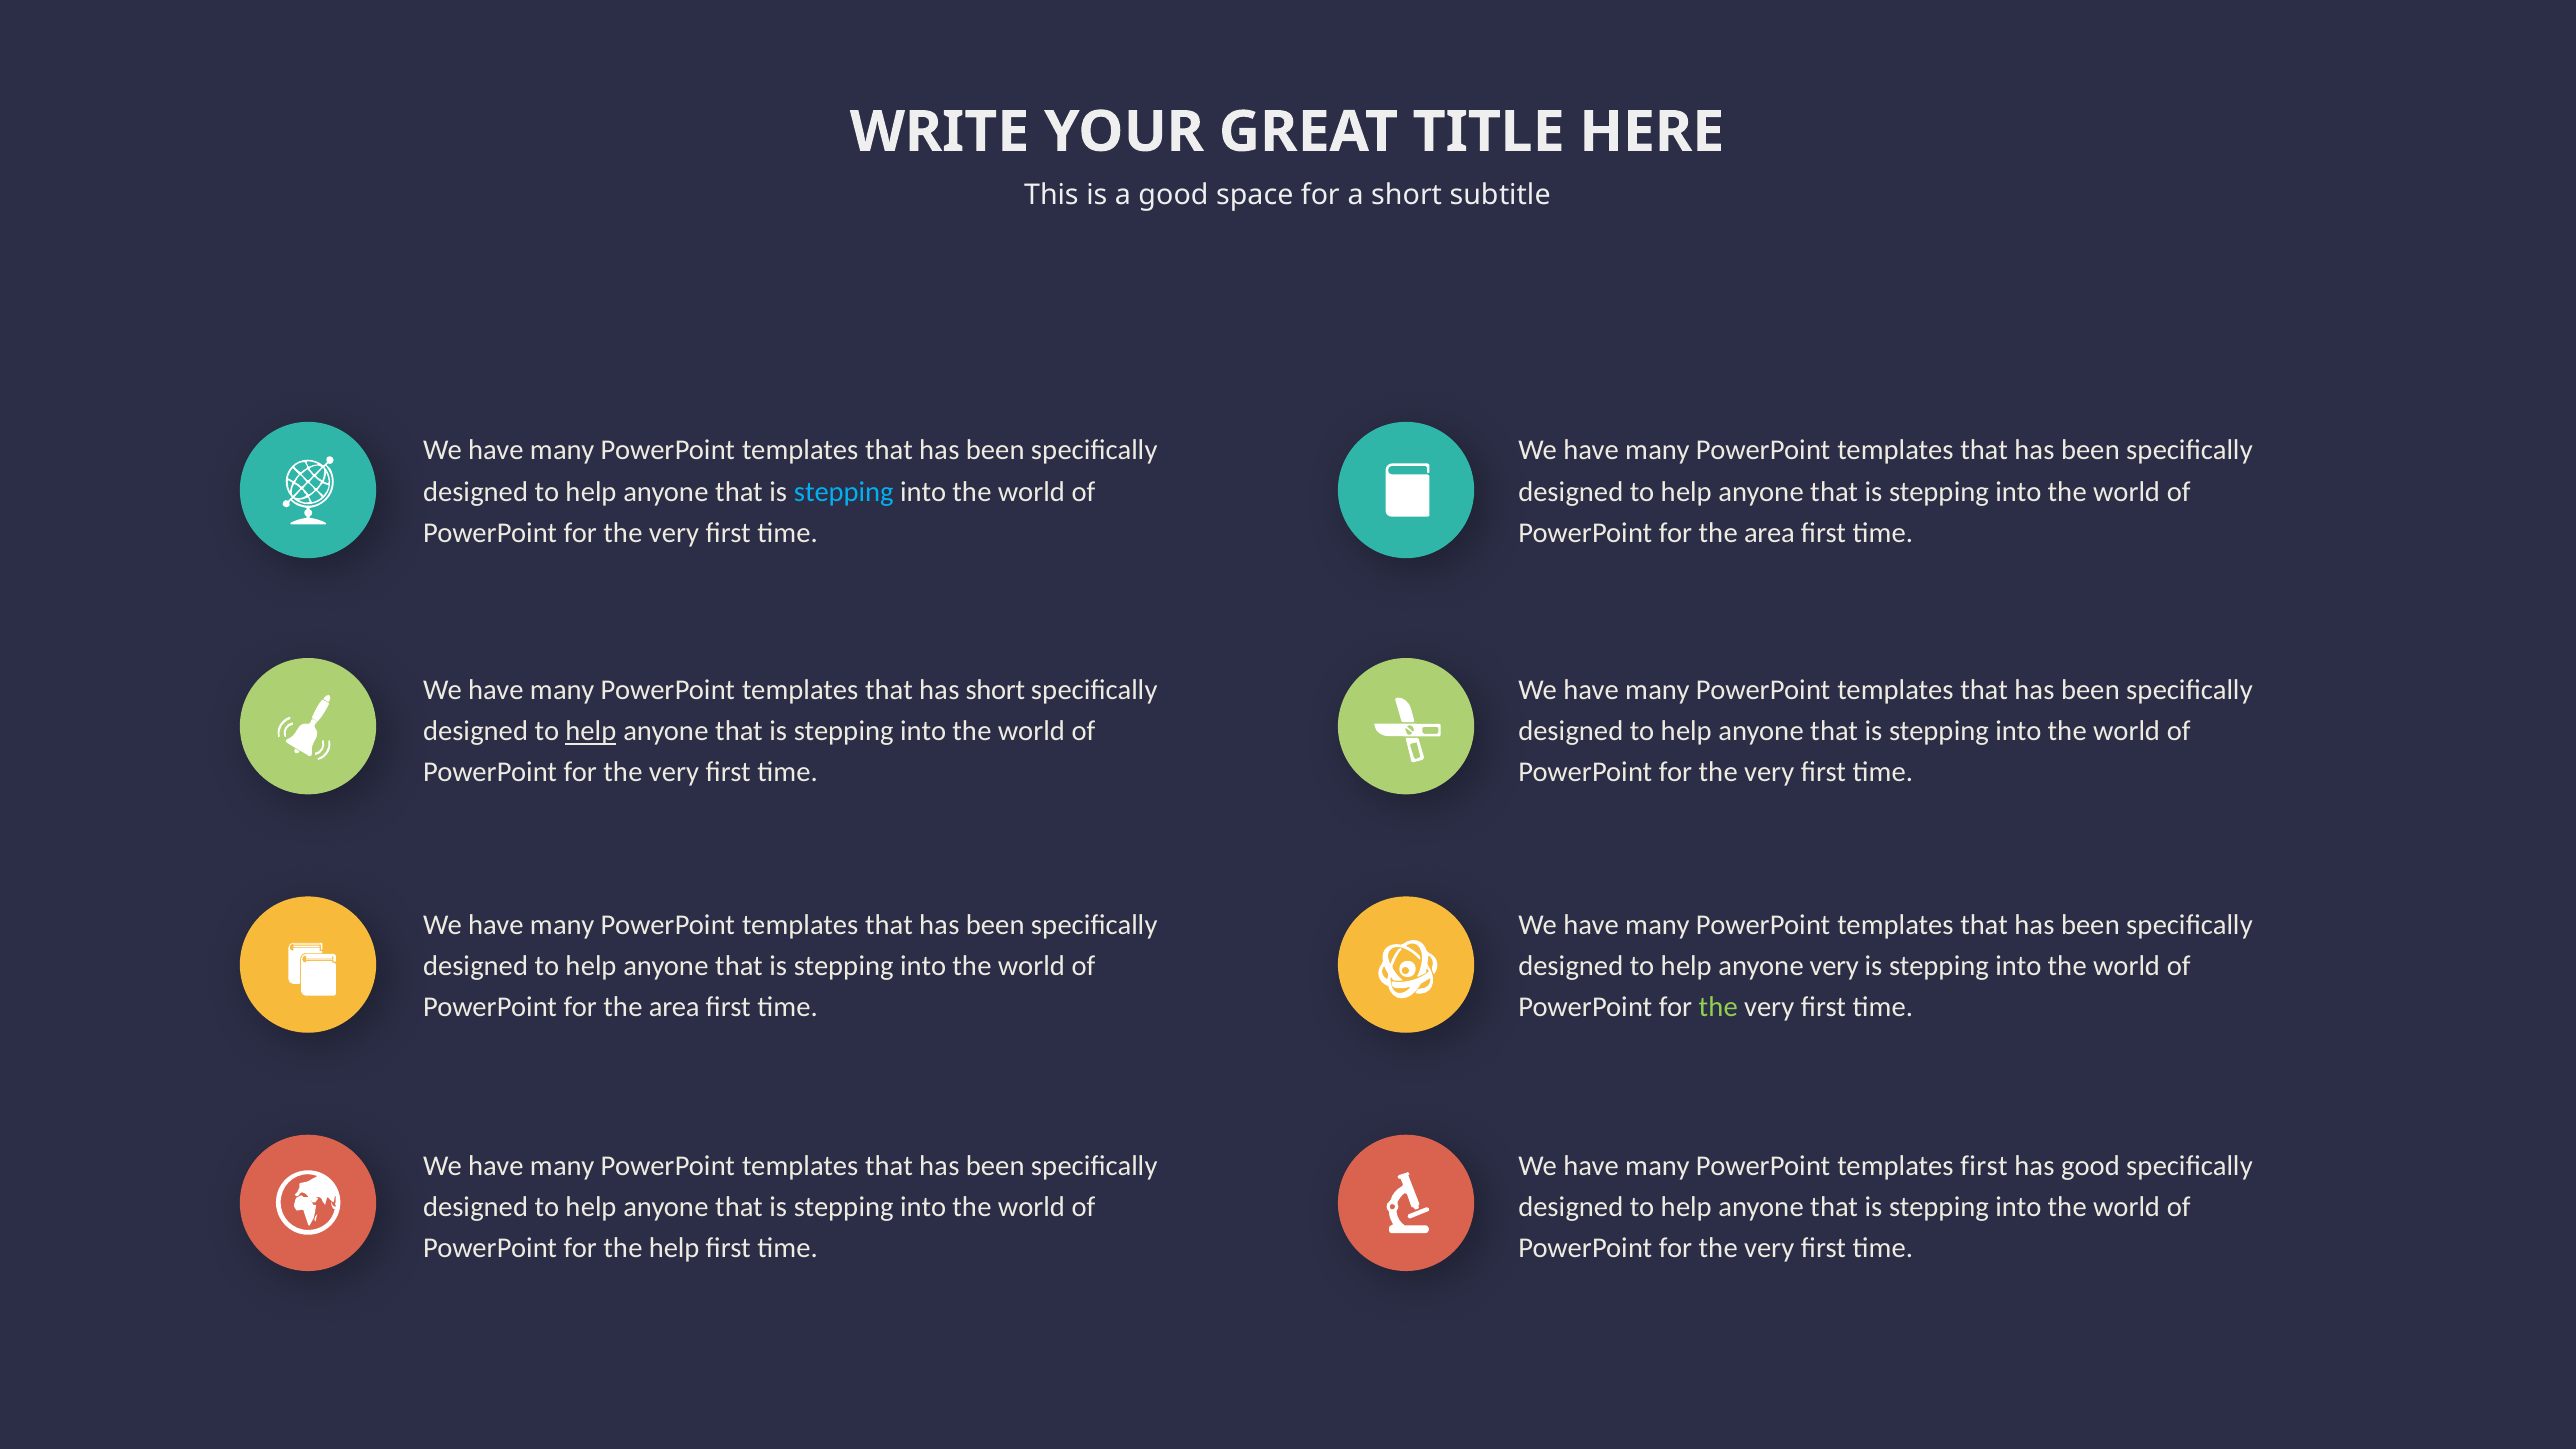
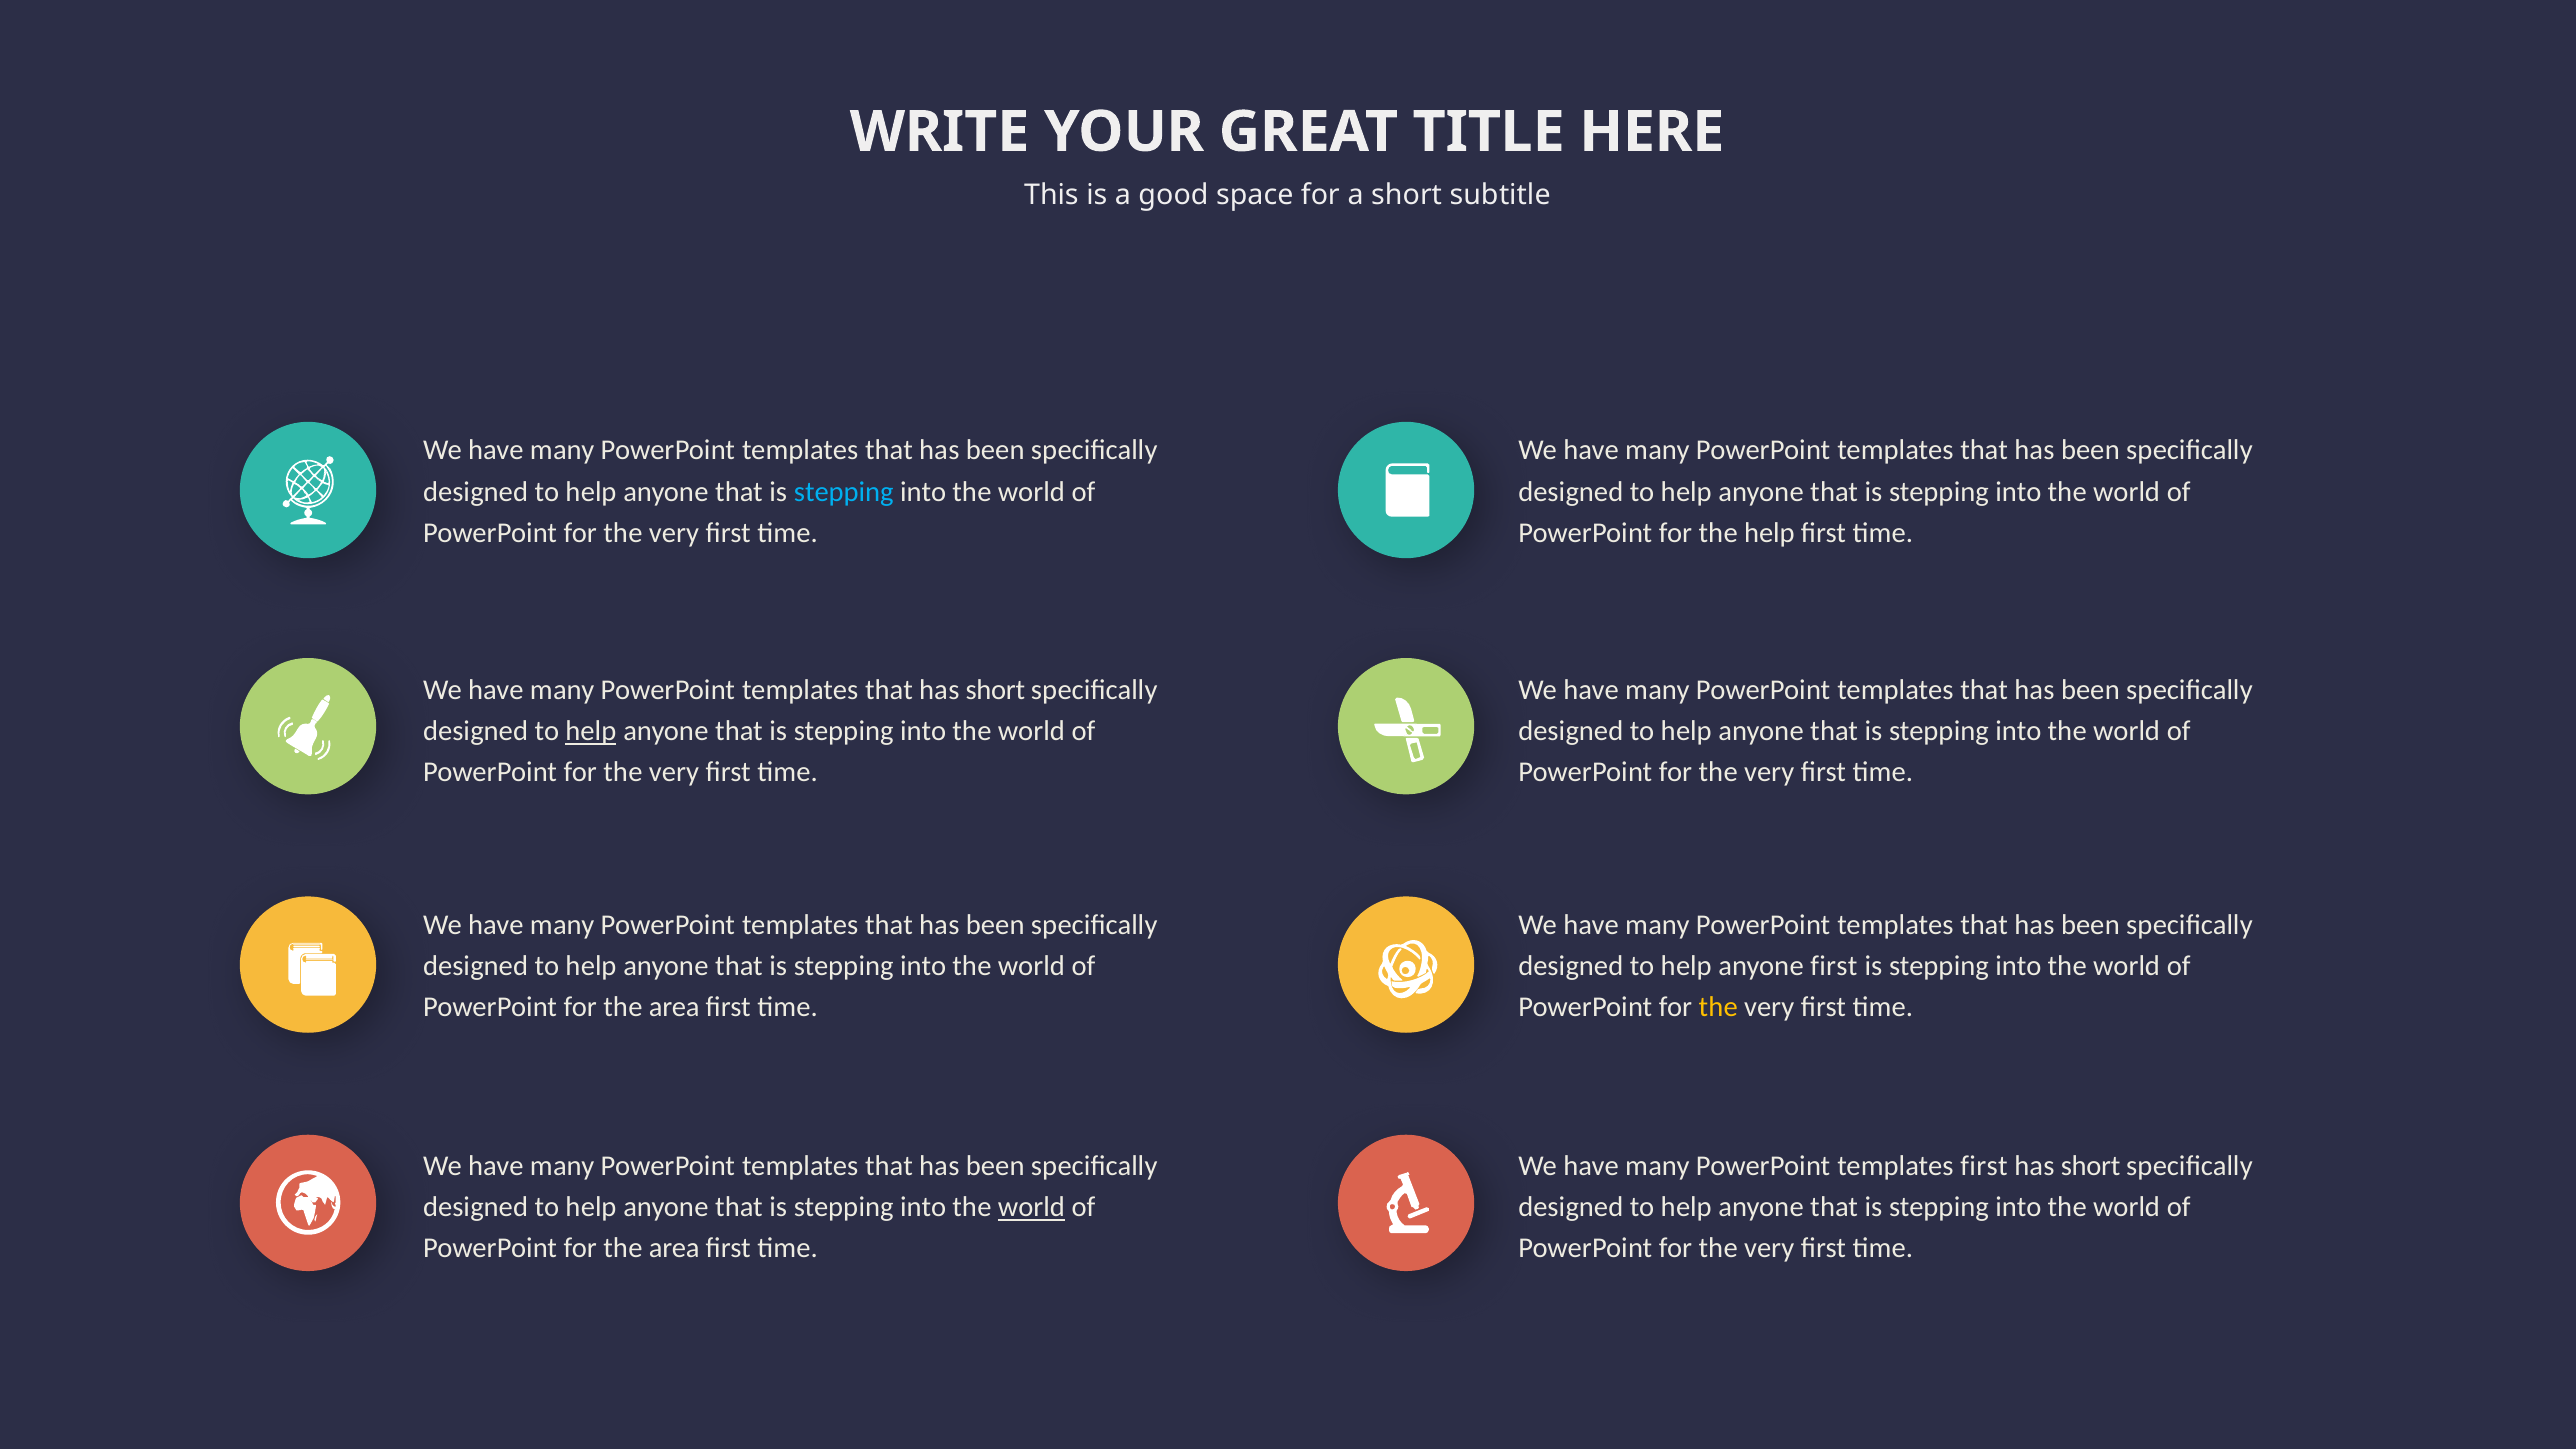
area: area -> help (1769, 533)
anyone very: very -> first (1834, 965)
the colour: light green -> yellow (1718, 1007)
good: good -> short (2091, 1166)
world underline: none -> present (1031, 1207)
help: help -> area (674, 1248)
